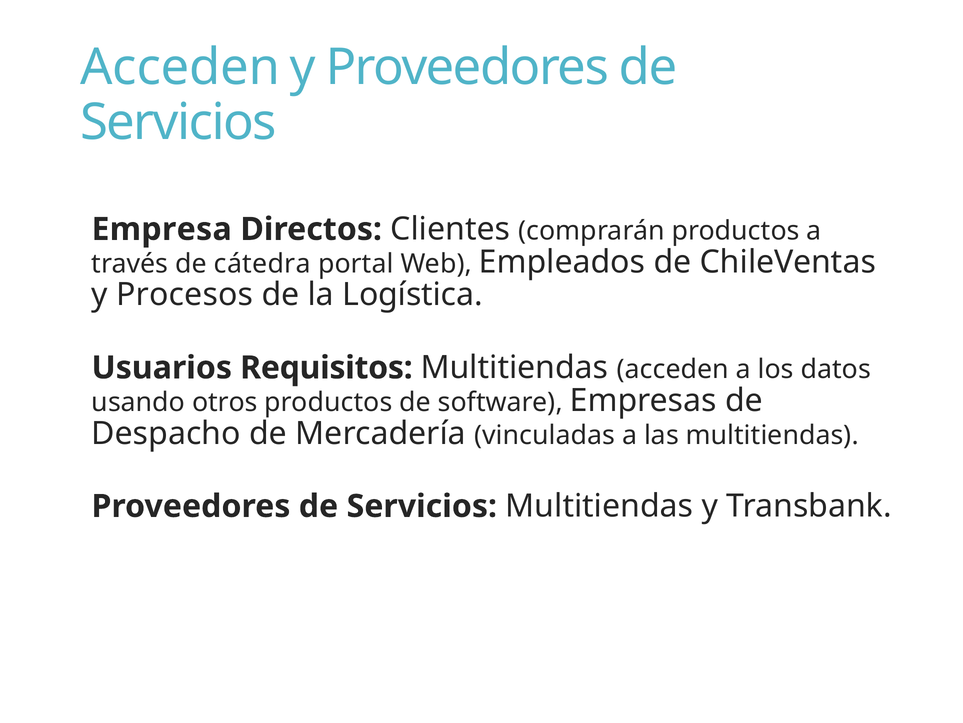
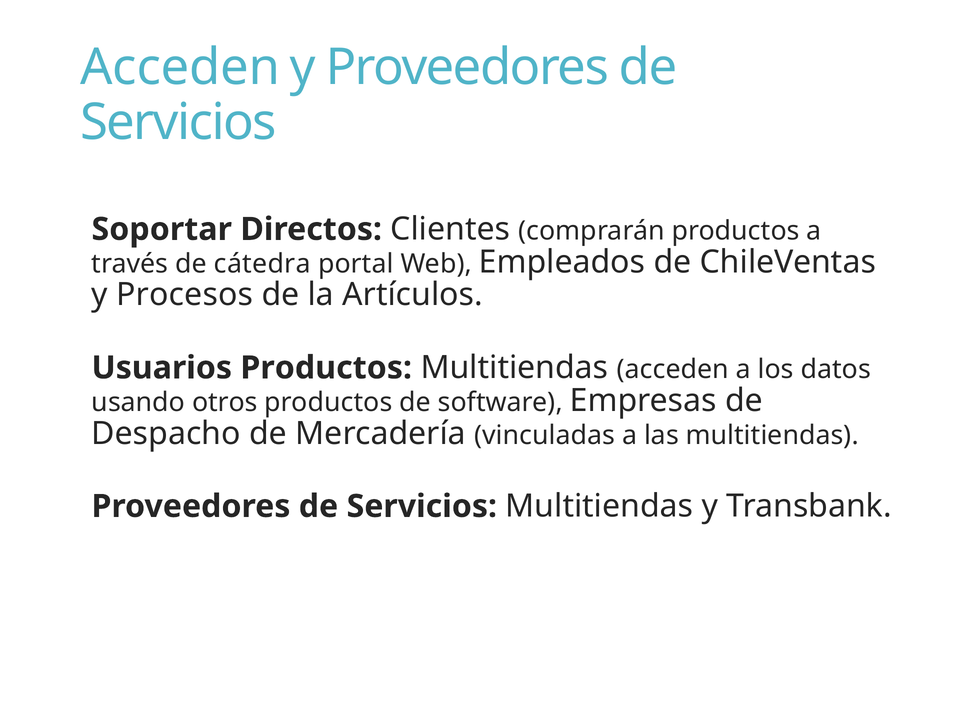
Empresa: Empresa -> Soportar (162, 229)
Logística: Logística -> Artículos (412, 295)
Usuarios Requisitos: Requisitos -> Productos (326, 367)
